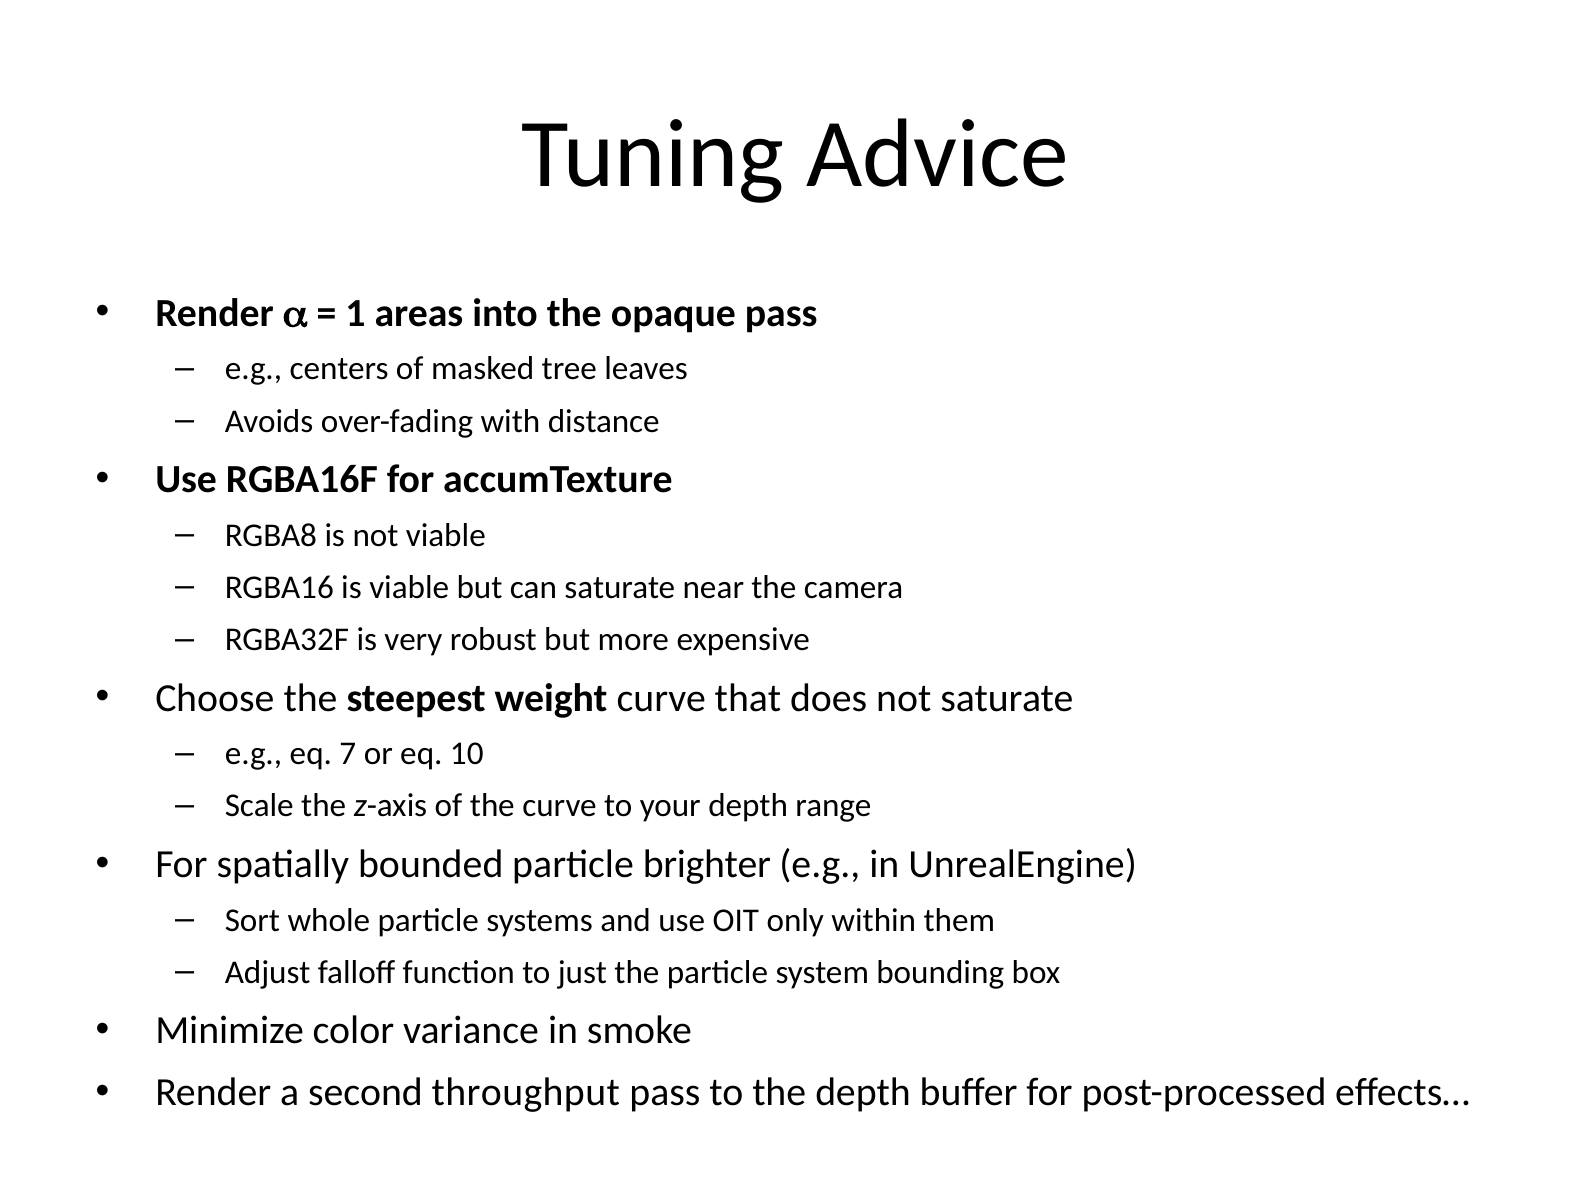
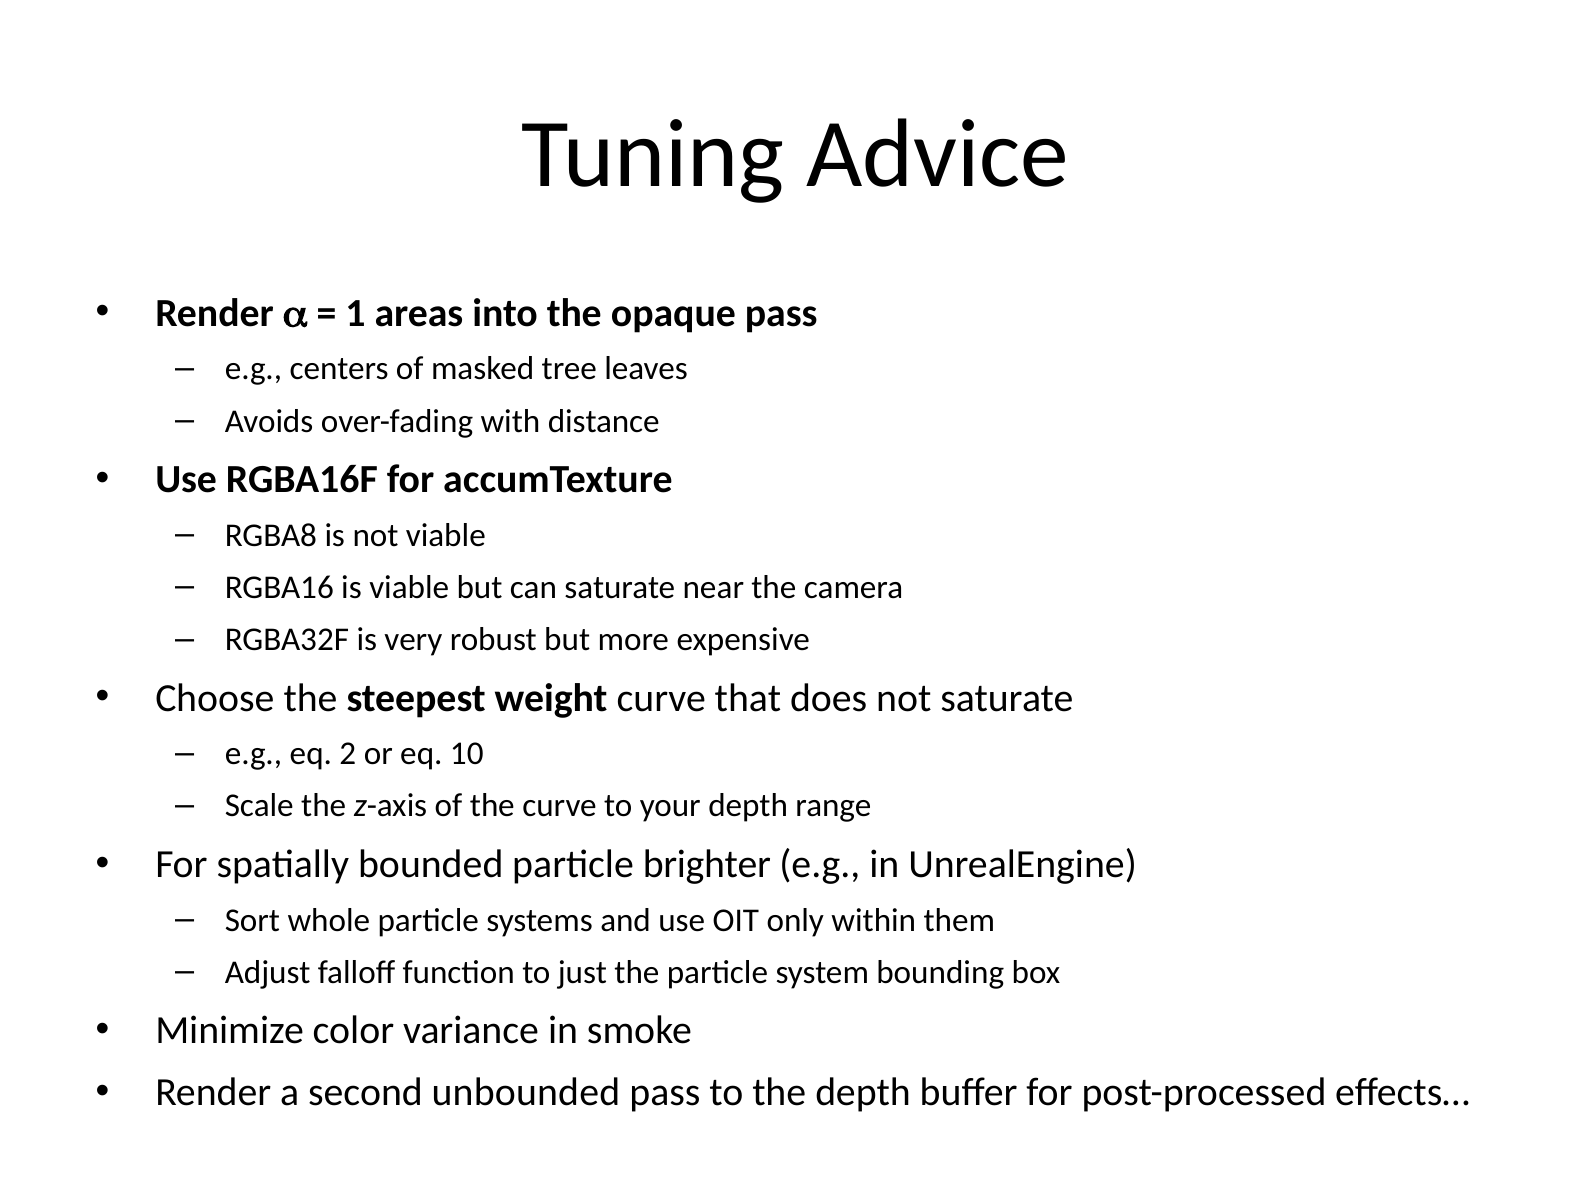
7: 7 -> 2 (348, 754)
throughput: throughput -> unbounded (526, 1093)
